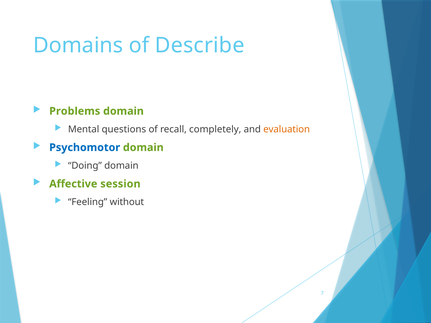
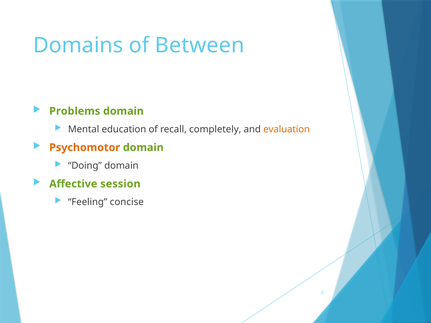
Describe: Describe -> Between (200, 45)
questions: questions -> education (124, 129)
Psychomotor colour: blue -> orange (85, 148)
without: without -> concise (127, 202)
